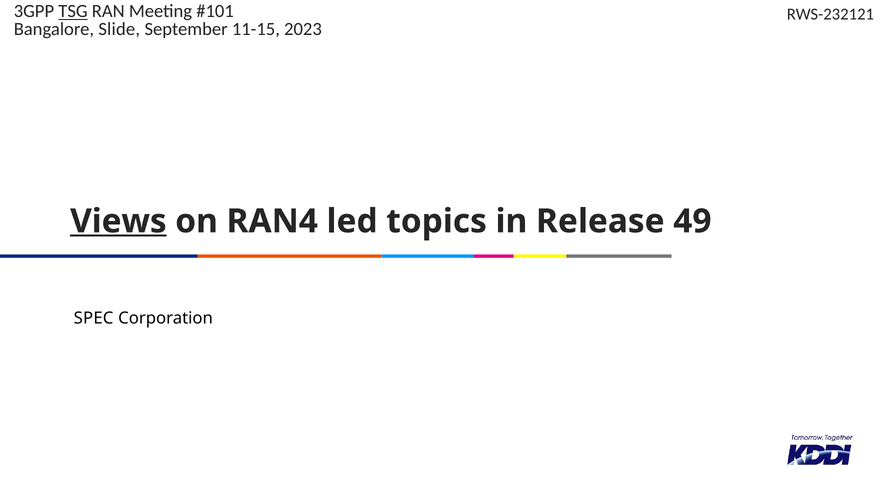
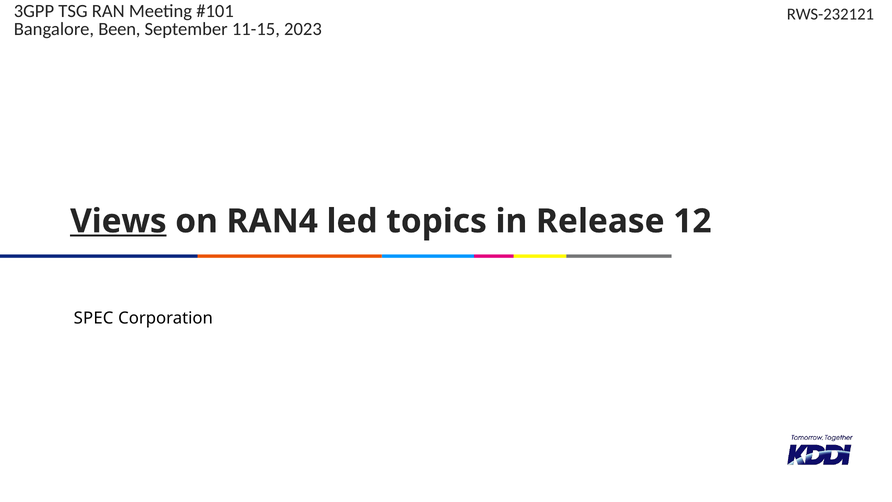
TSG underline: present -> none (73, 11)
Slide: Slide -> Been (119, 29)
49: 49 -> 12 (692, 221)
